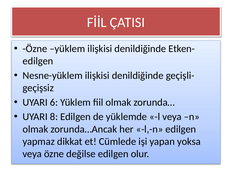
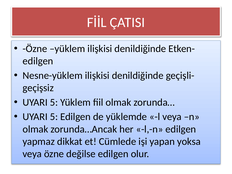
6: 6 -> 5 (54, 102)
8: 8 -> 5 (54, 117)
